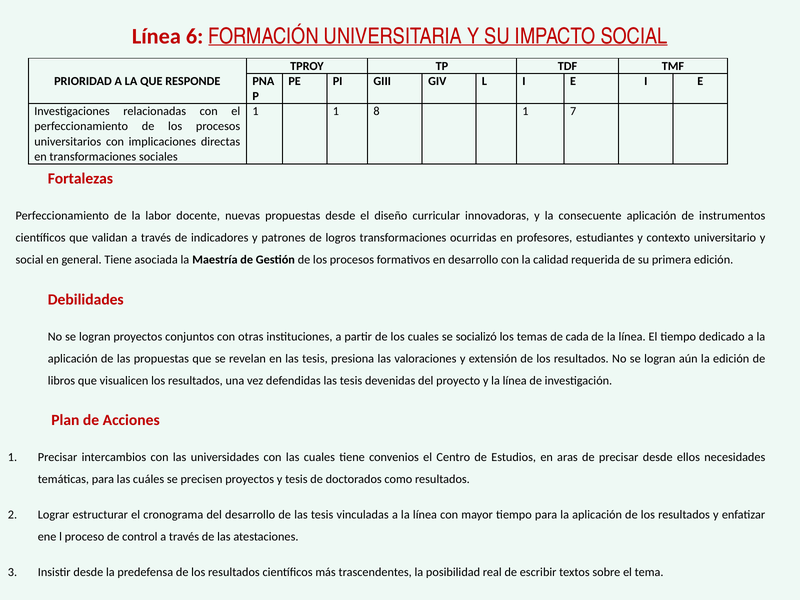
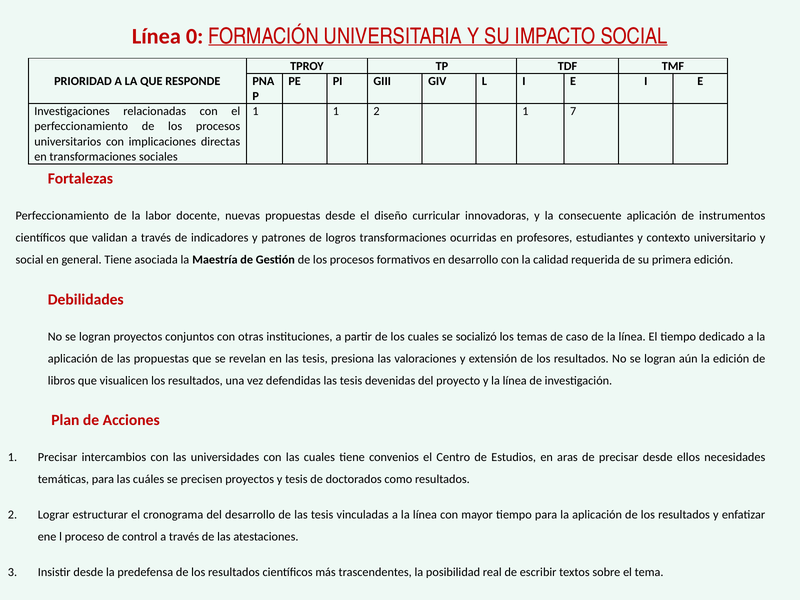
6: 6 -> 0 (195, 36)
1 8: 8 -> 2 (377, 111)
cada: cada -> caso (577, 337)
